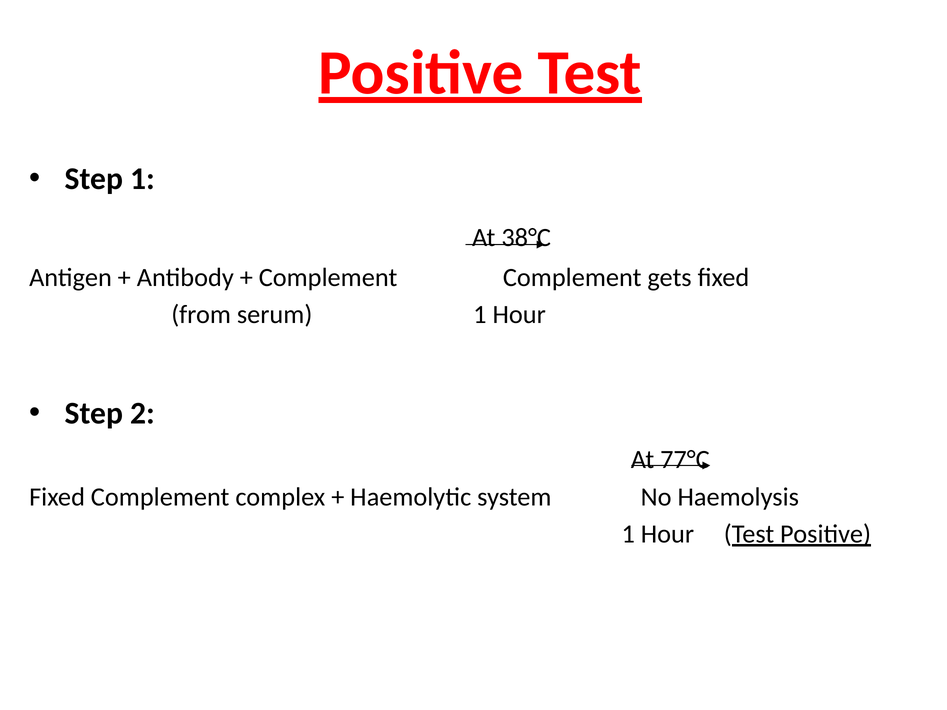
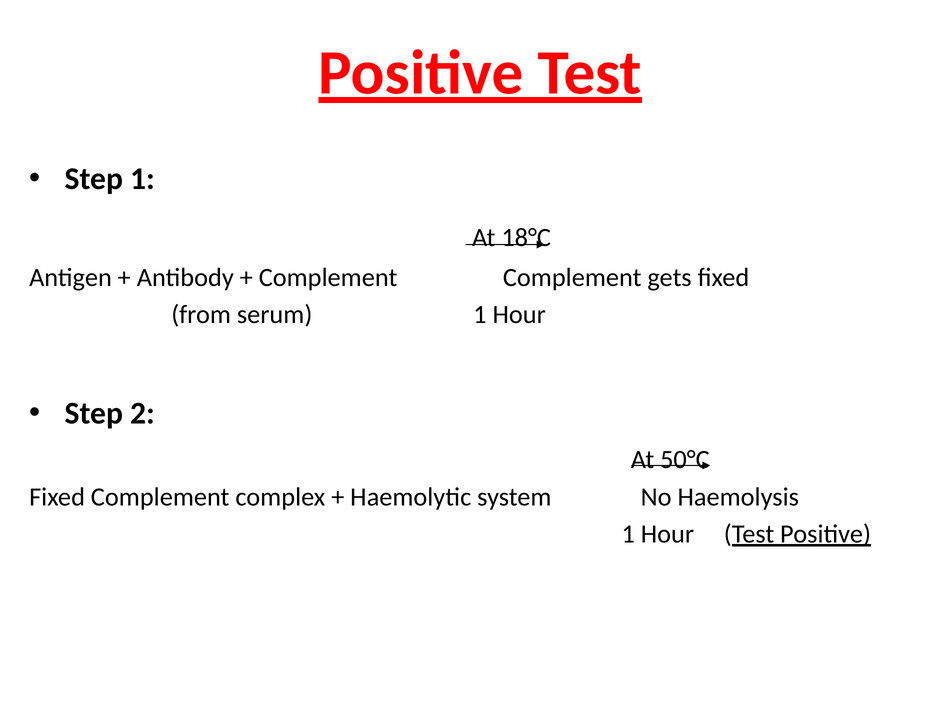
38°C: 38°C -> 18°C (526, 238)
77°C: 77°C -> 50°C (685, 459)
